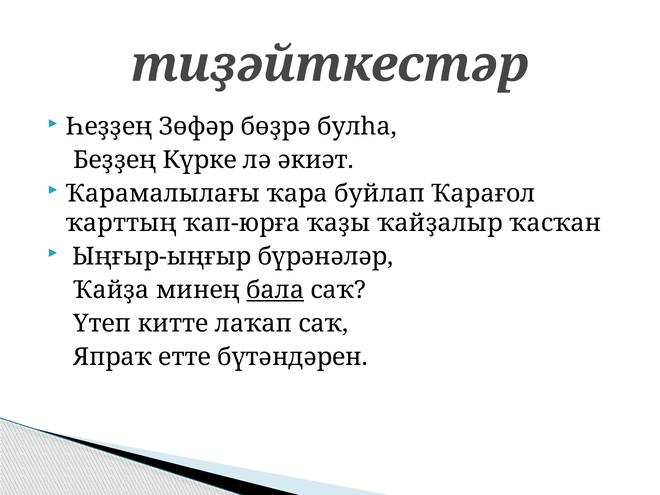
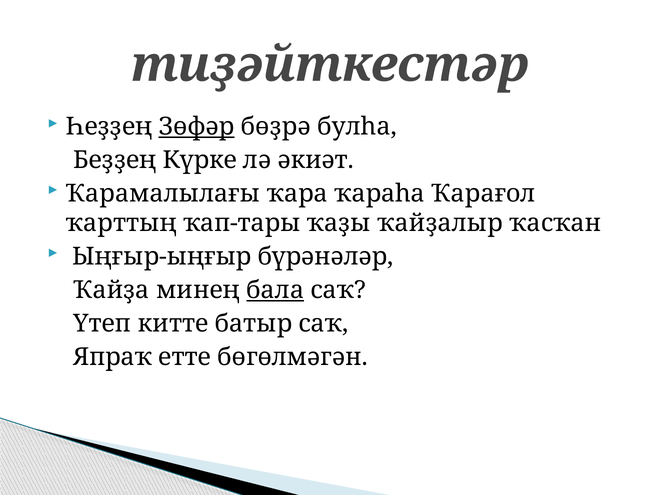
Зөфәр underline: none -> present (197, 127)
буйлап: буйлап -> ҡараһа (380, 194)
ҡап-юрға: ҡап-юрға -> ҡап-тары (242, 223)
лаҡап: лаҡап -> батыр (254, 323)
бүтәндәрен: бүтәндәрен -> бөгөлмәгән (293, 357)
